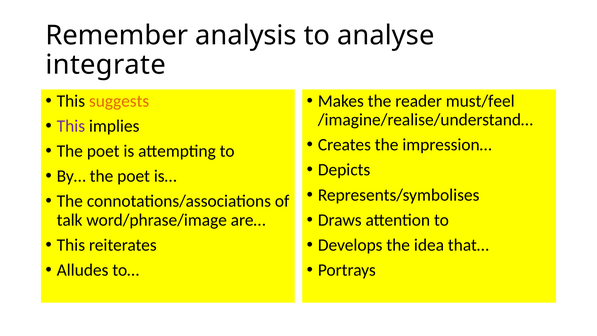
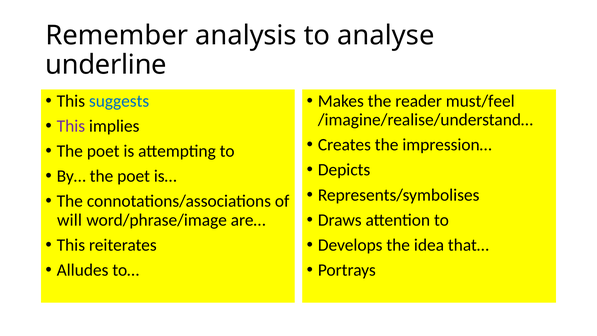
integrate: integrate -> underline (106, 65)
suggests colour: orange -> blue (119, 101)
talk: talk -> will (69, 220)
